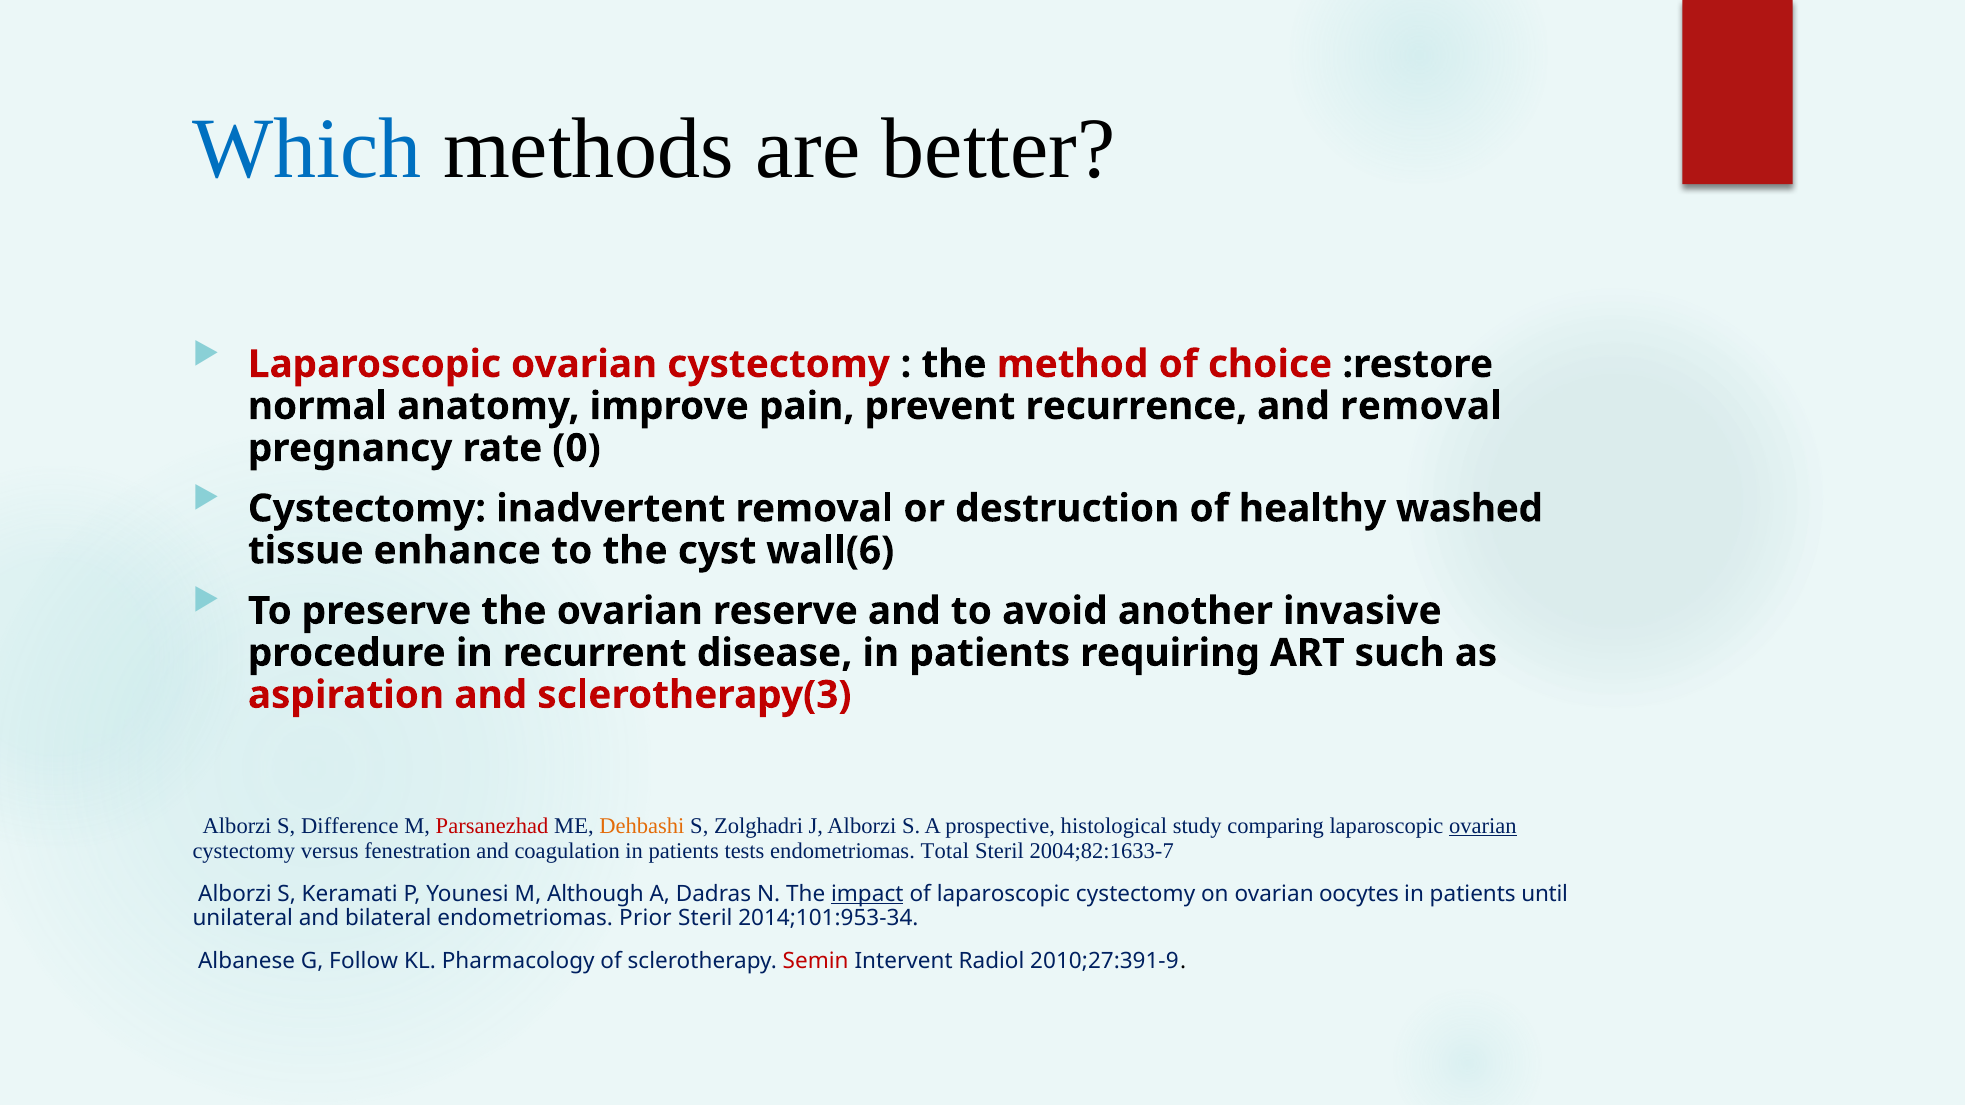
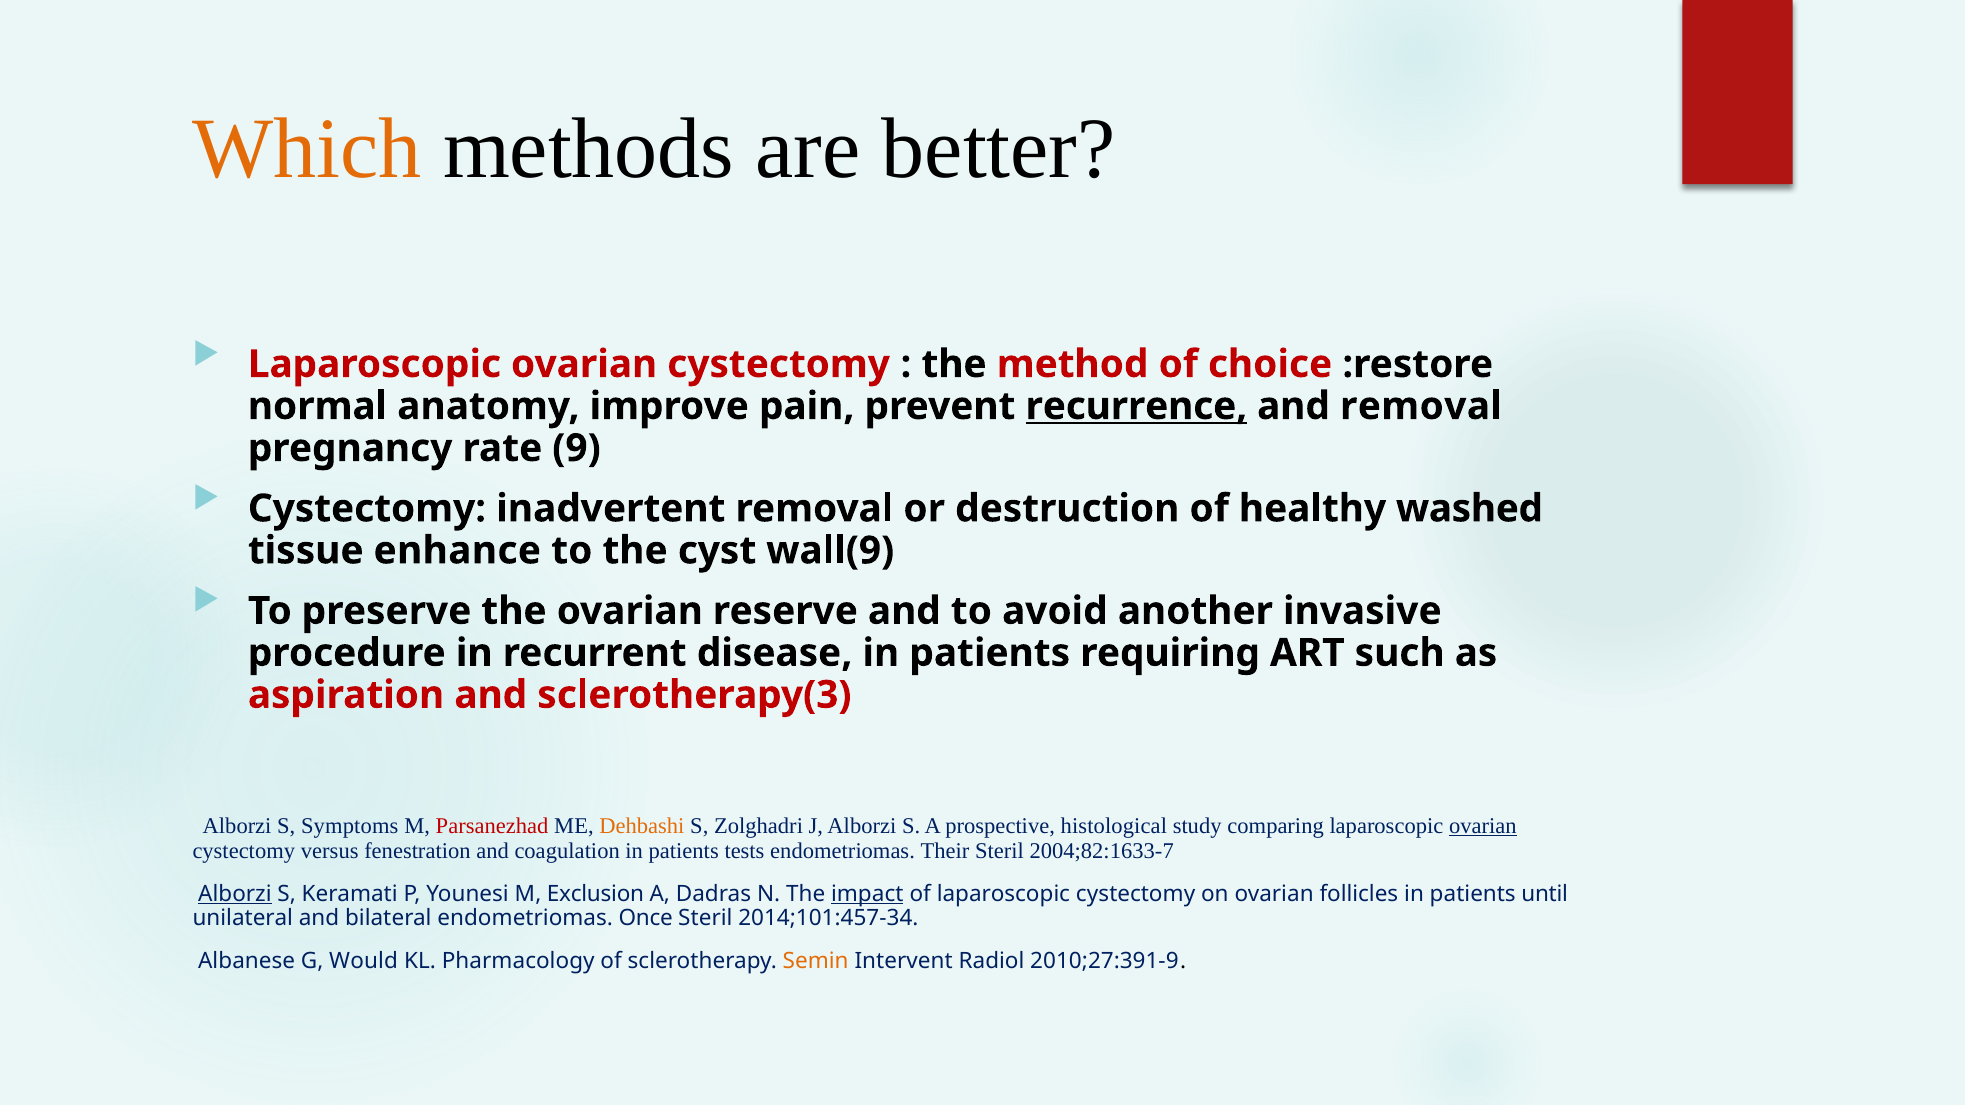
Which colour: blue -> orange (307, 149)
recurrence underline: none -> present (1136, 406)
0: 0 -> 9 (576, 448)
wall(6: wall(6 -> wall(9 (830, 551)
Difference: Difference -> Symptoms (350, 826)
Total: Total -> Their (945, 852)
Alborzi underline: none -> present (235, 894)
Although: Although -> Exclusion (595, 894)
oocytes: oocytes -> follicles (1359, 894)
Prior: Prior -> Once (646, 919)
2014;101:953-34: 2014;101:953-34 -> 2014;101:457-34 (828, 919)
Follow: Follow -> Would (364, 961)
Semin colour: red -> orange (816, 961)
